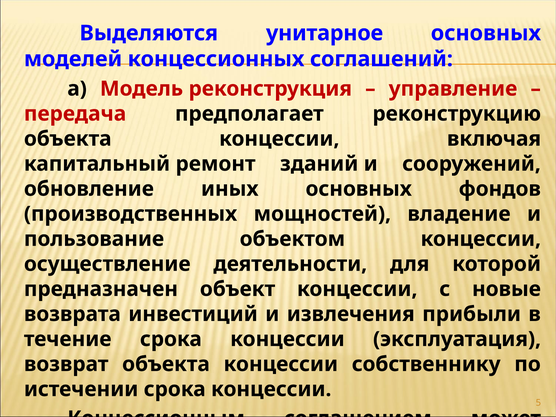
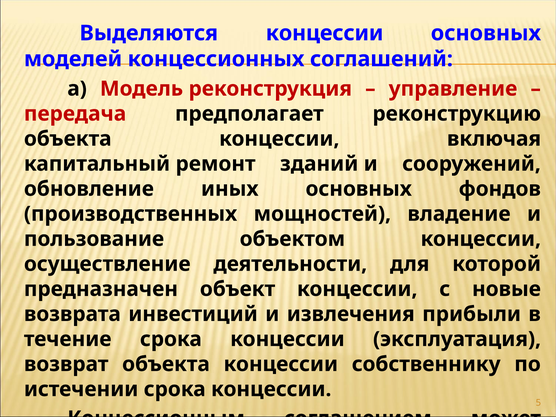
Выделяются унитарное: унитарное -> концессии (325, 33)
